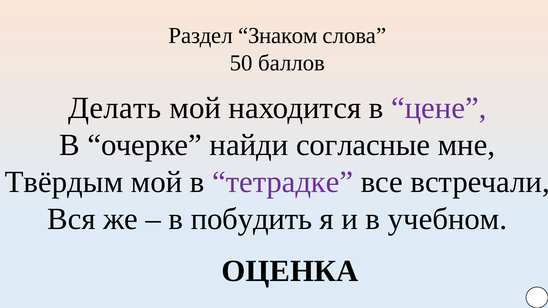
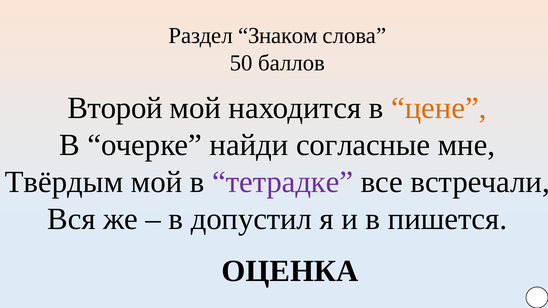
Делать: Делать -> Второй (115, 108)
цене colour: purple -> orange (439, 108)
побудить: побудить -> допустил (251, 219)
учебном: учебном -> пишется (447, 219)
